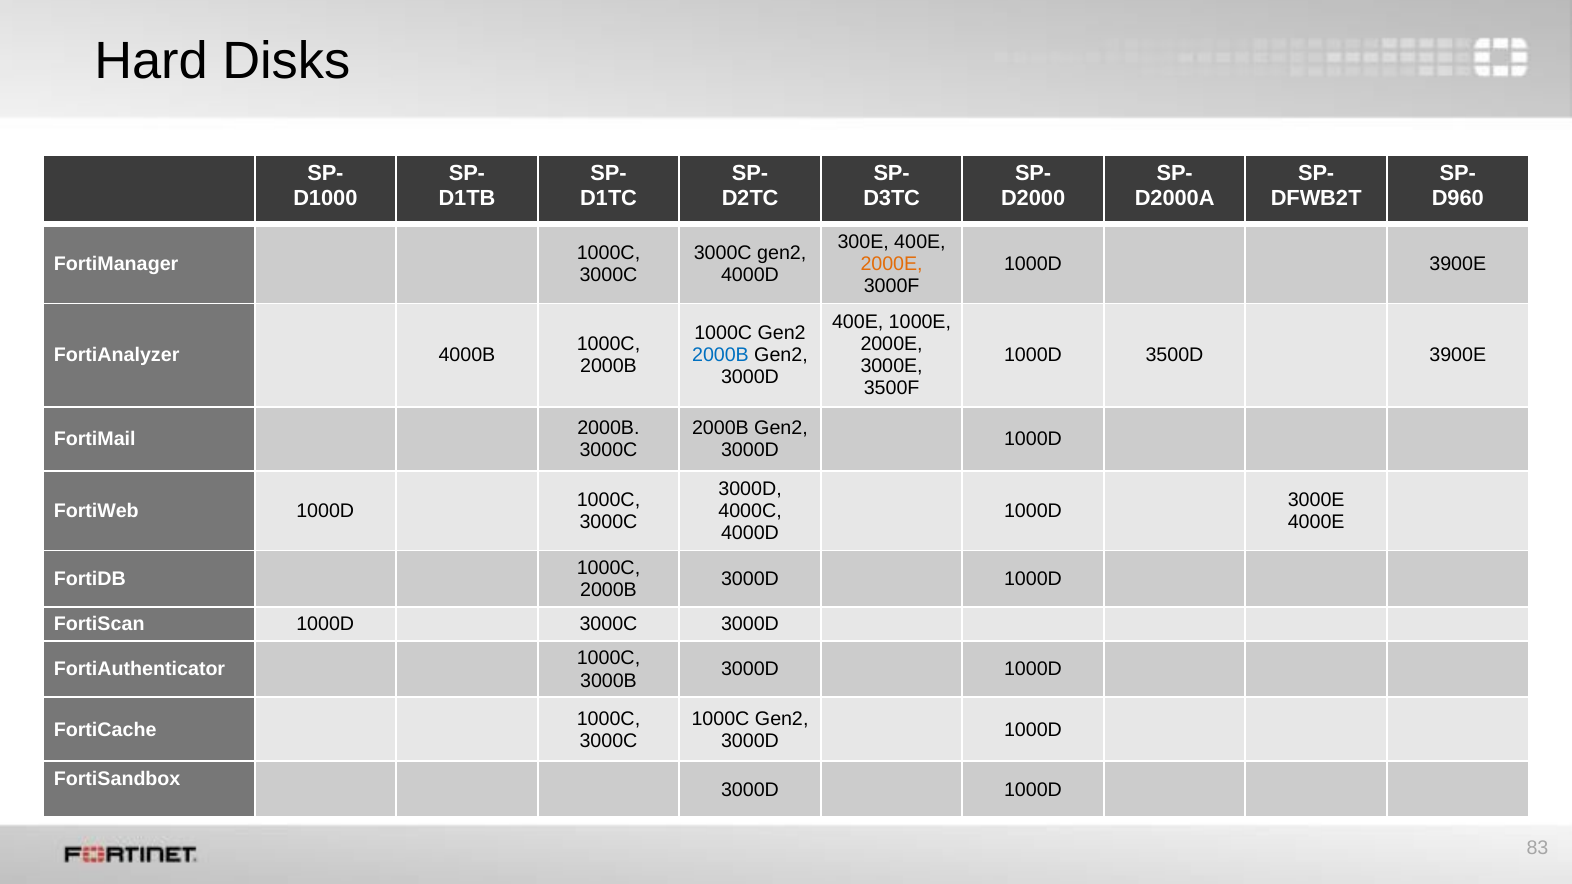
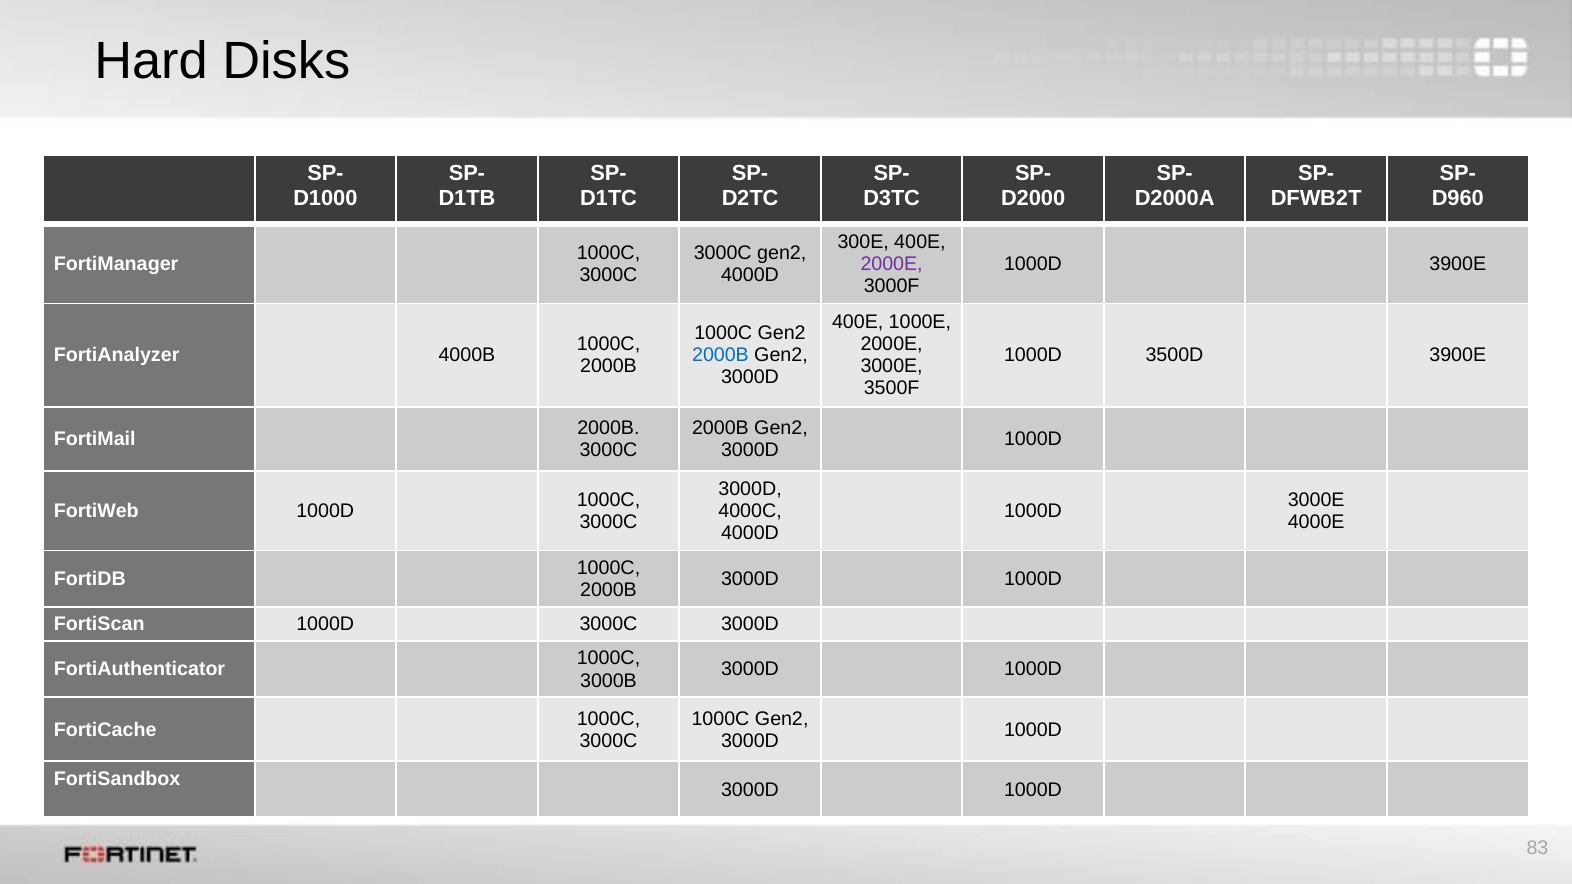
2000E colour: orange -> purple (892, 264)
